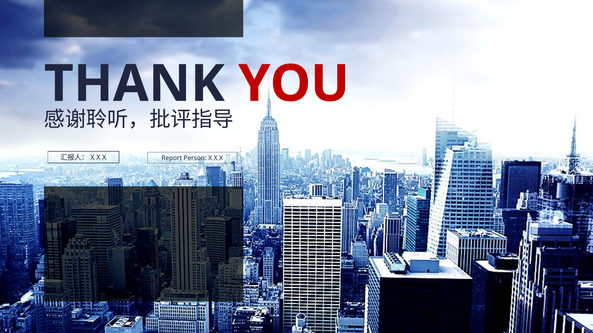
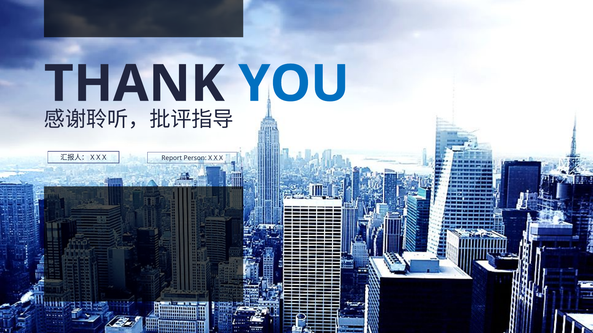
YOU colour: red -> blue (294, 84)
